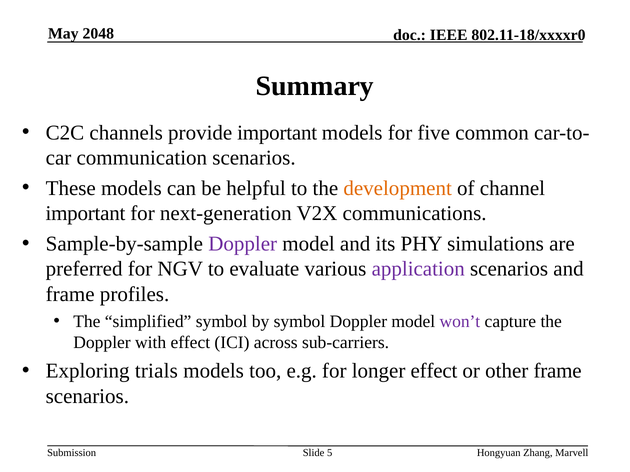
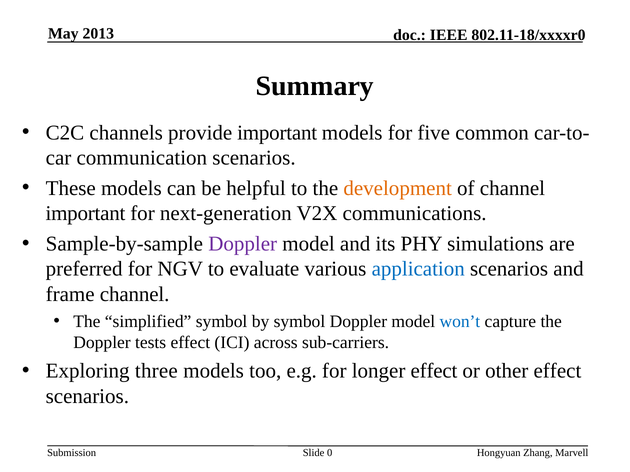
2048: 2048 -> 2013 (98, 33)
application colour: purple -> blue (418, 269)
frame profiles: profiles -> channel (135, 294)
won’t colour: purple -> blue (460, 322)
with: with -> tests (151, 343)
trials: trials -> three (156, 371)
other frame: frame -> effect (557, 371)
5: 5 -> 0 (330, 453)
